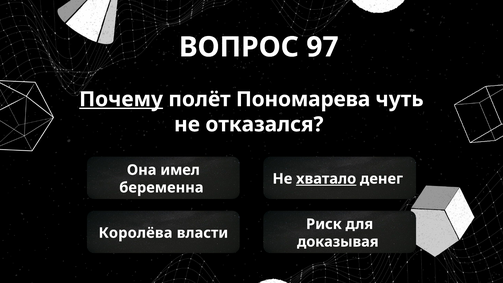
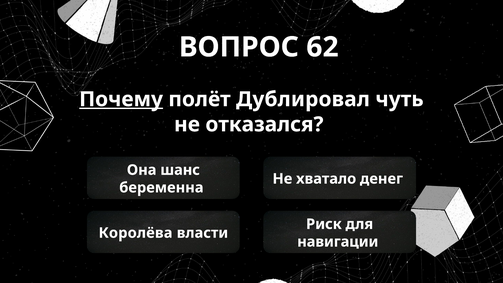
97: 97 -> 62 (322, 47)
Пономарева: Пономарева -> Дублировал (303, 99)
имел: имел -> шанс (180, 170)
хватало underline: present -> none (326, 179)
доказывая: доказывая -> навигации (338, 242)
